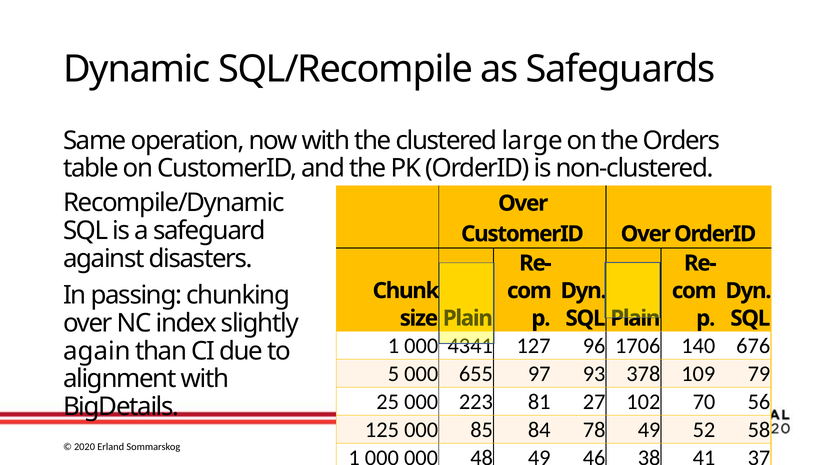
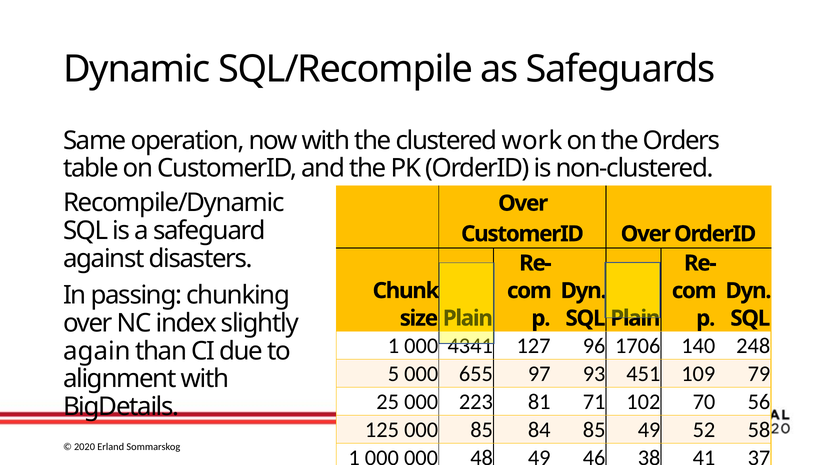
large: large -> work (532, 141)
676: 676 -> 248 (753, 346)
378: 378 -> 451 (643, 374)
27: 27 -> 71 (594, 403)
84 78: 78 -> 85 (594, 431)
